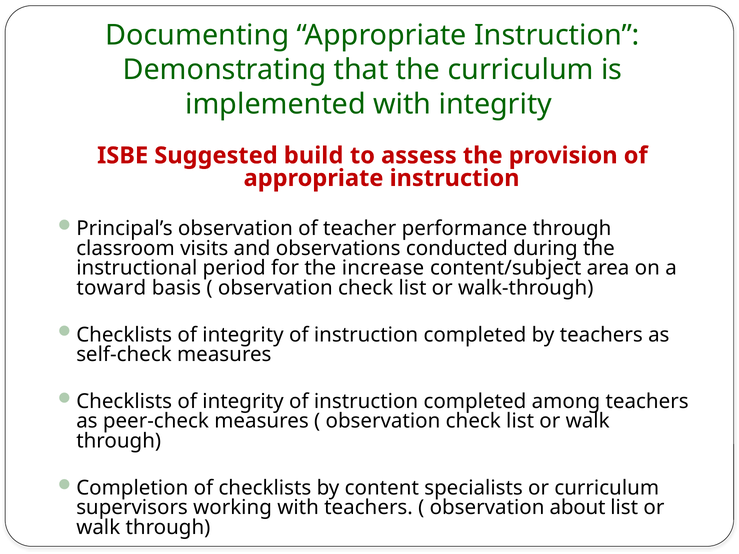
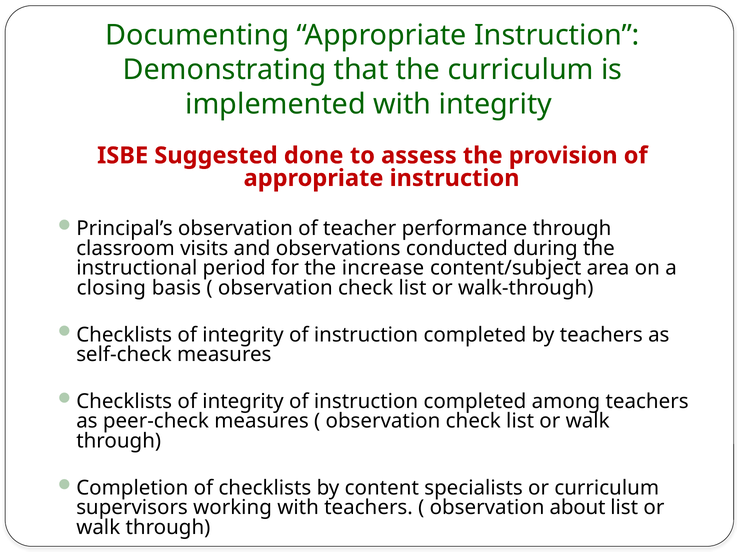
build: build -> done (314, 156)
toward: toward -> closing (111, 288)
